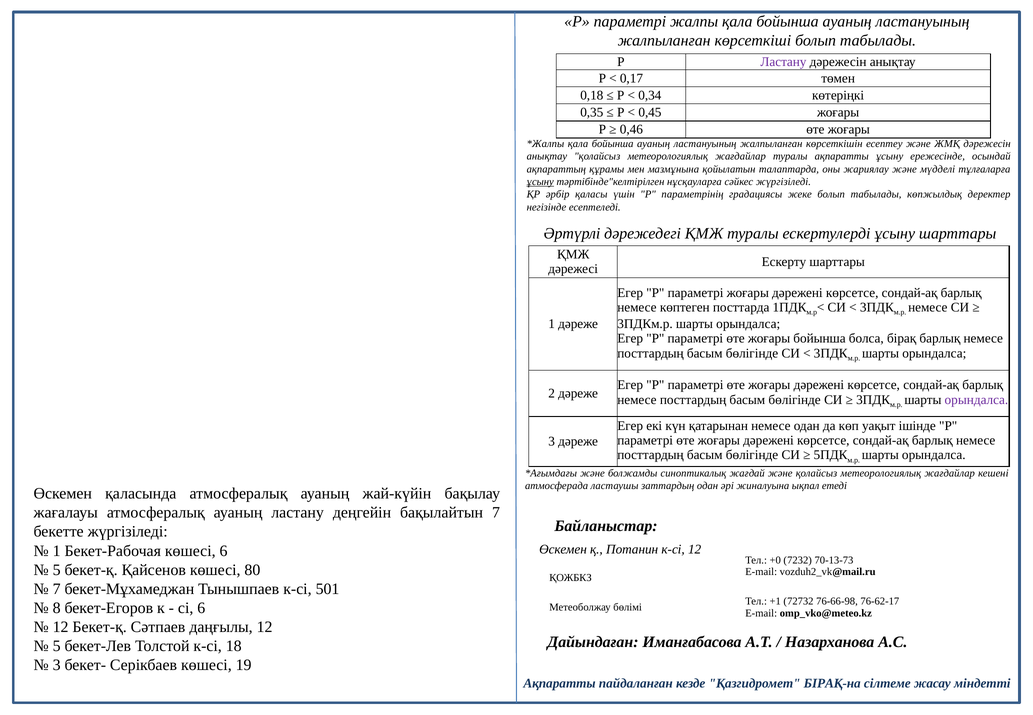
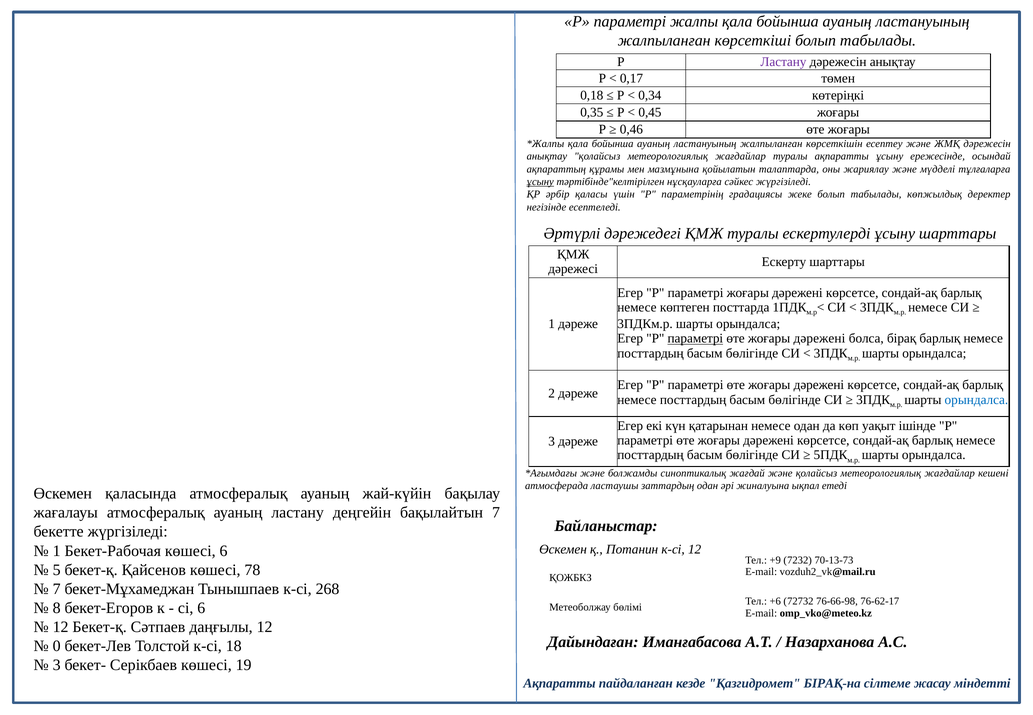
параметрі underline: none -> present (695, 339)
бойынша: бойынша -> дәрежені (819, 339)
орындалса colour: purple -> blue (976, 400)
+0: +0 -> +9 (775, 560)
80: 80 -> 78 (252, 570)
501: 501 -> 268 (328, 589)
+1: +1 -> +6 (775, 602)
5: 5 -> 0 (57, 646)
